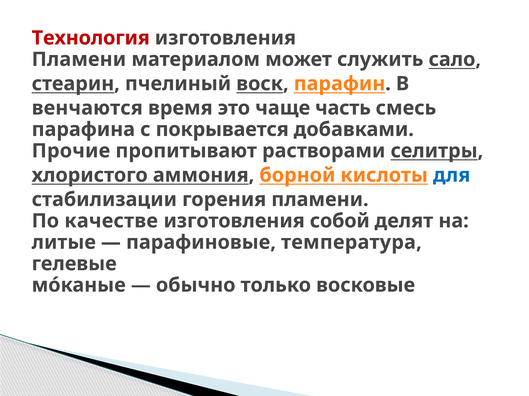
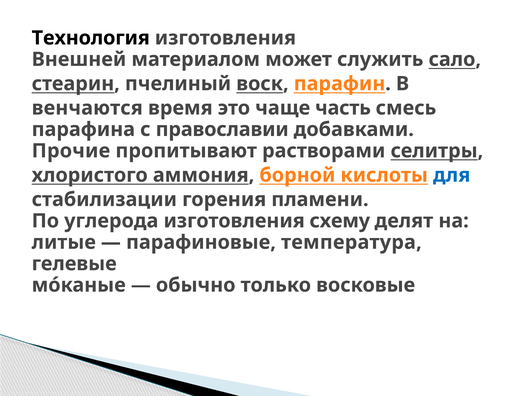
Технология colour: red -> black (91, 38)
Пламени: Пламени -> Внешней (79, 59)
покрывается: покрывается -> православии (222, 130)
качестве: качестве -> углерода (111, 221)
собой: собой -> схему (340, 221)
